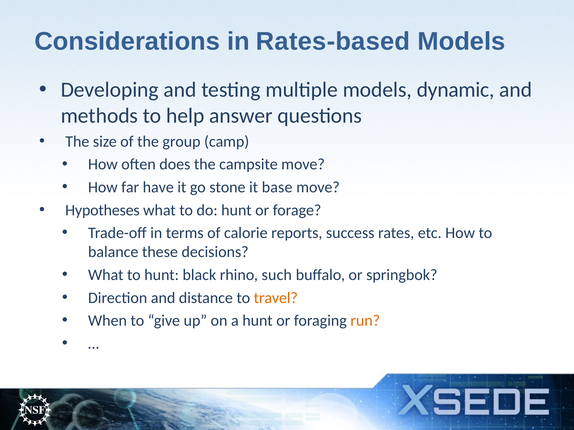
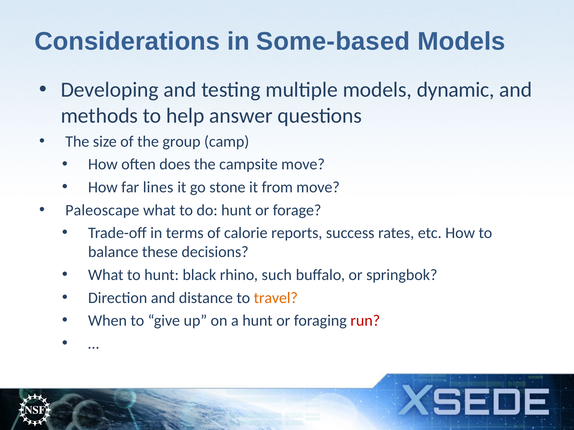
Rates-based: Rates-based -> Some-based (333, 41)
have: have -> lines (158, 187)
base: base -> from (277, 187)
Hypotheses: Hypotheses -> Paleoscape (102, 210)
run colour: orange -> red (365, 321)
